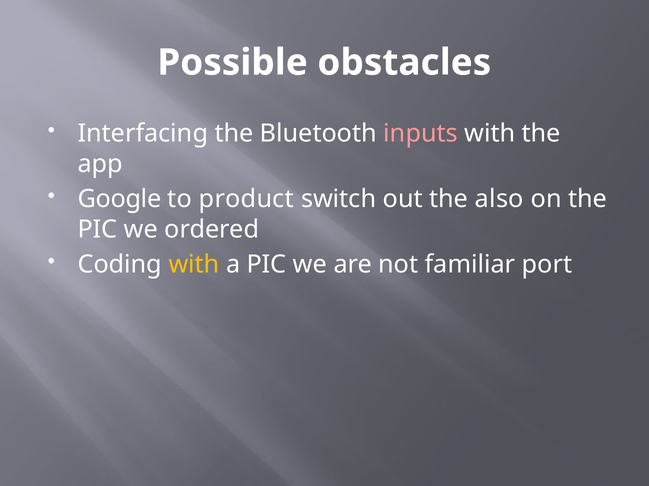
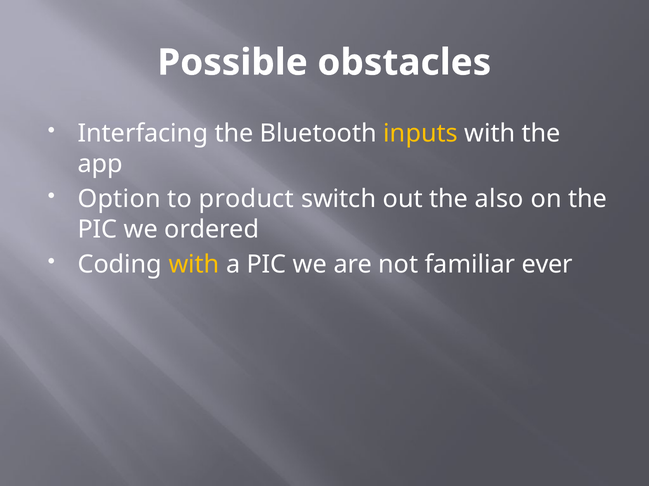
inputs colour: pink -> yellow (421, 134)
Google: Google -> Option (119, 199)
port: port -> ever (547, 265)
